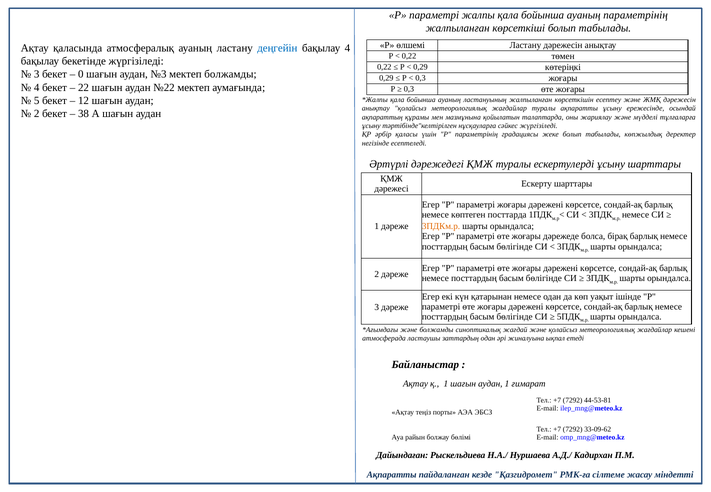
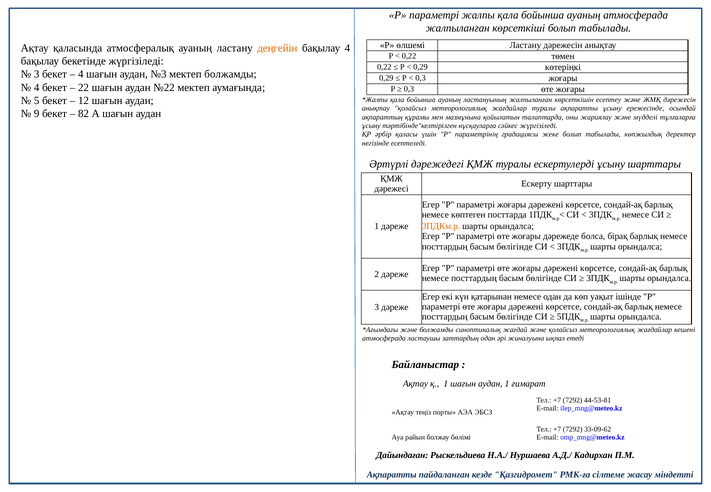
ауаның параметрінің: параметрінің -> атмосферада (636, 15)
деңгейін colour: blue -> orange (277, 48)
0: 0 -> 4 (81, 74)
2: 2 -> 9 (37, 114)
38: 38 -> 82 (83, 114)
